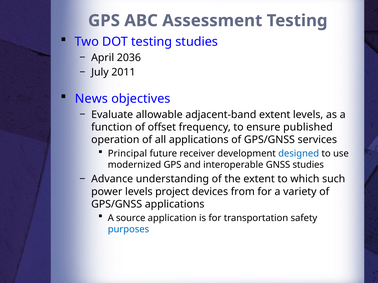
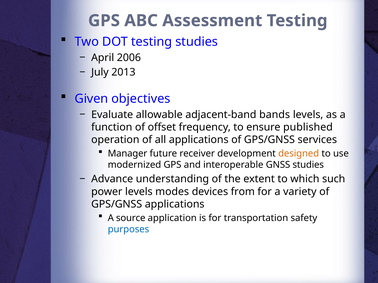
2036: 2036 -> 2006 (129, 58)
2011: 2011 -> 2013 (123, 72)
News: News -> Given (91, 99)
adjacent-band extent: extent -> bands (275, 115)
Principal: Principal -> Manager (128, 154)
designed colour: blue -> orange (299, 154)
project: project -> modes (172, 192)
